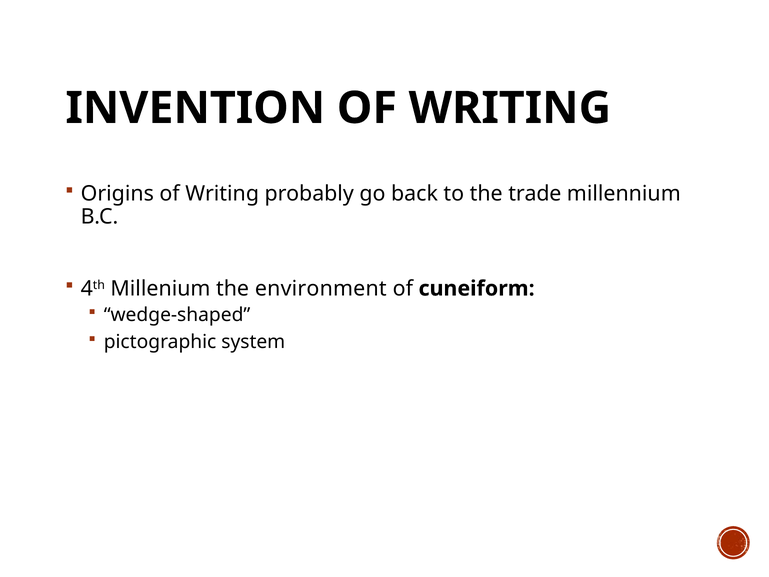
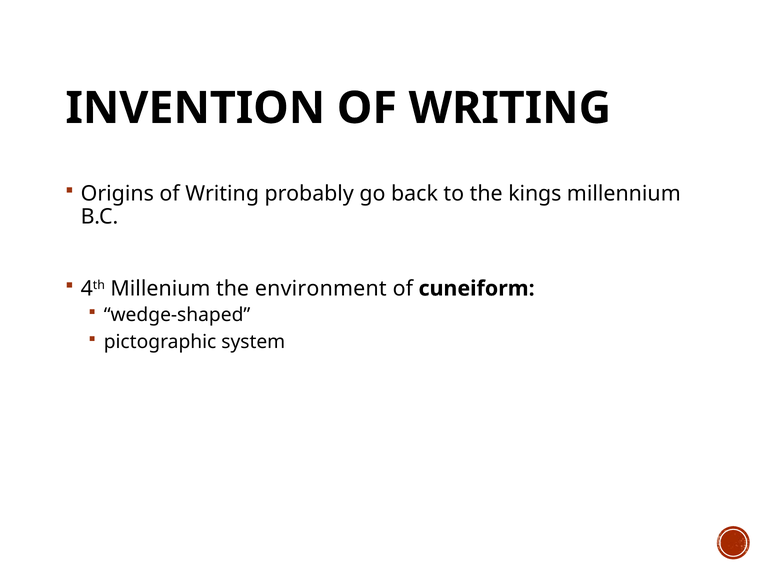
trade: trade -> kings (535, 194)
